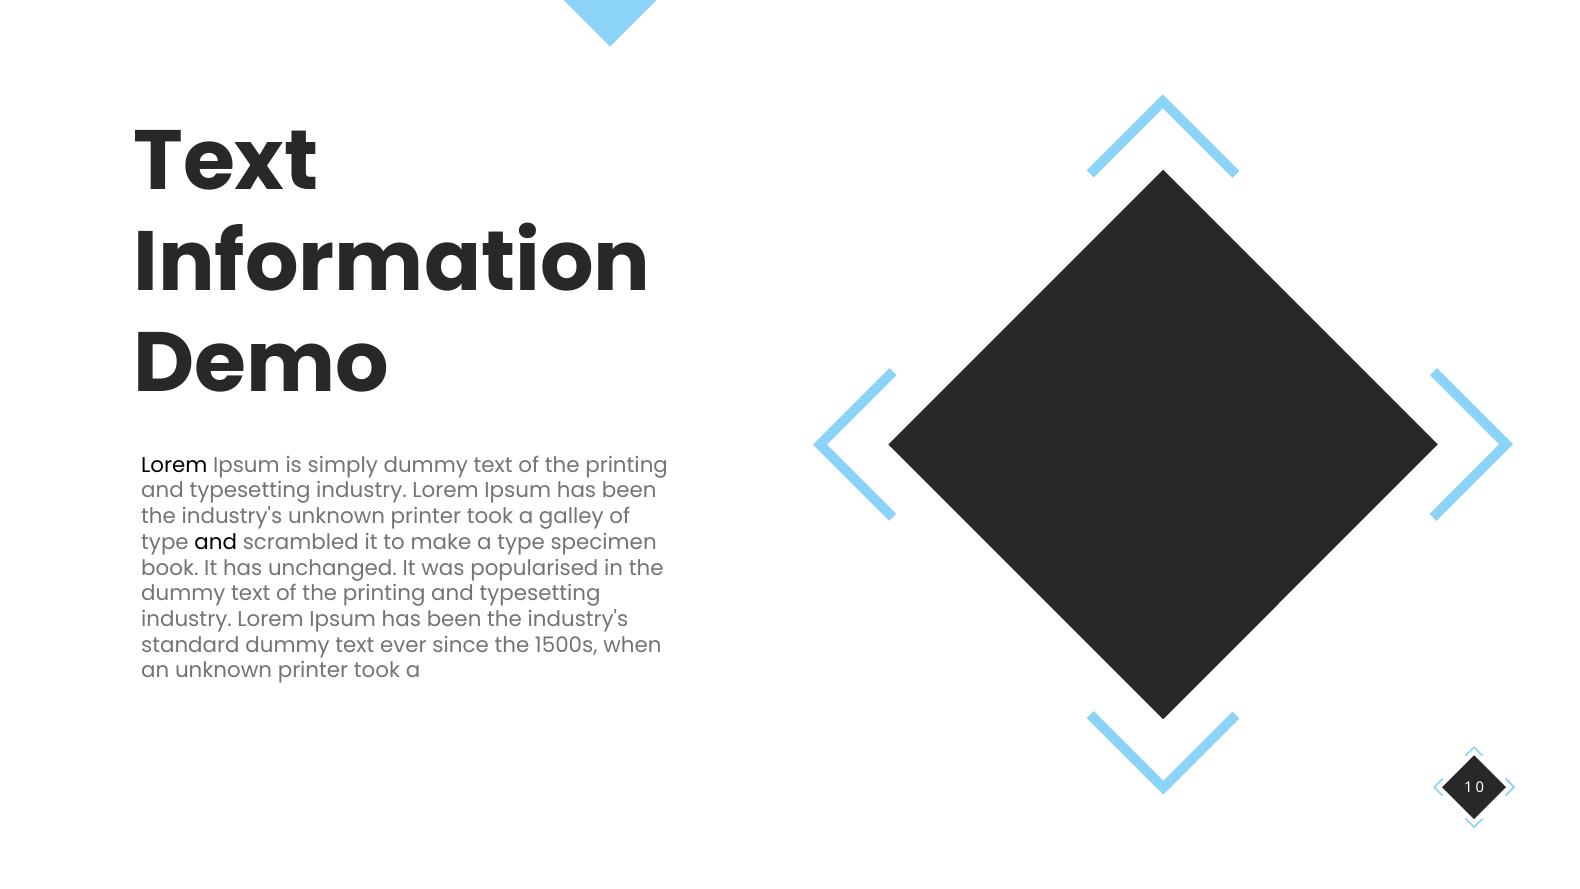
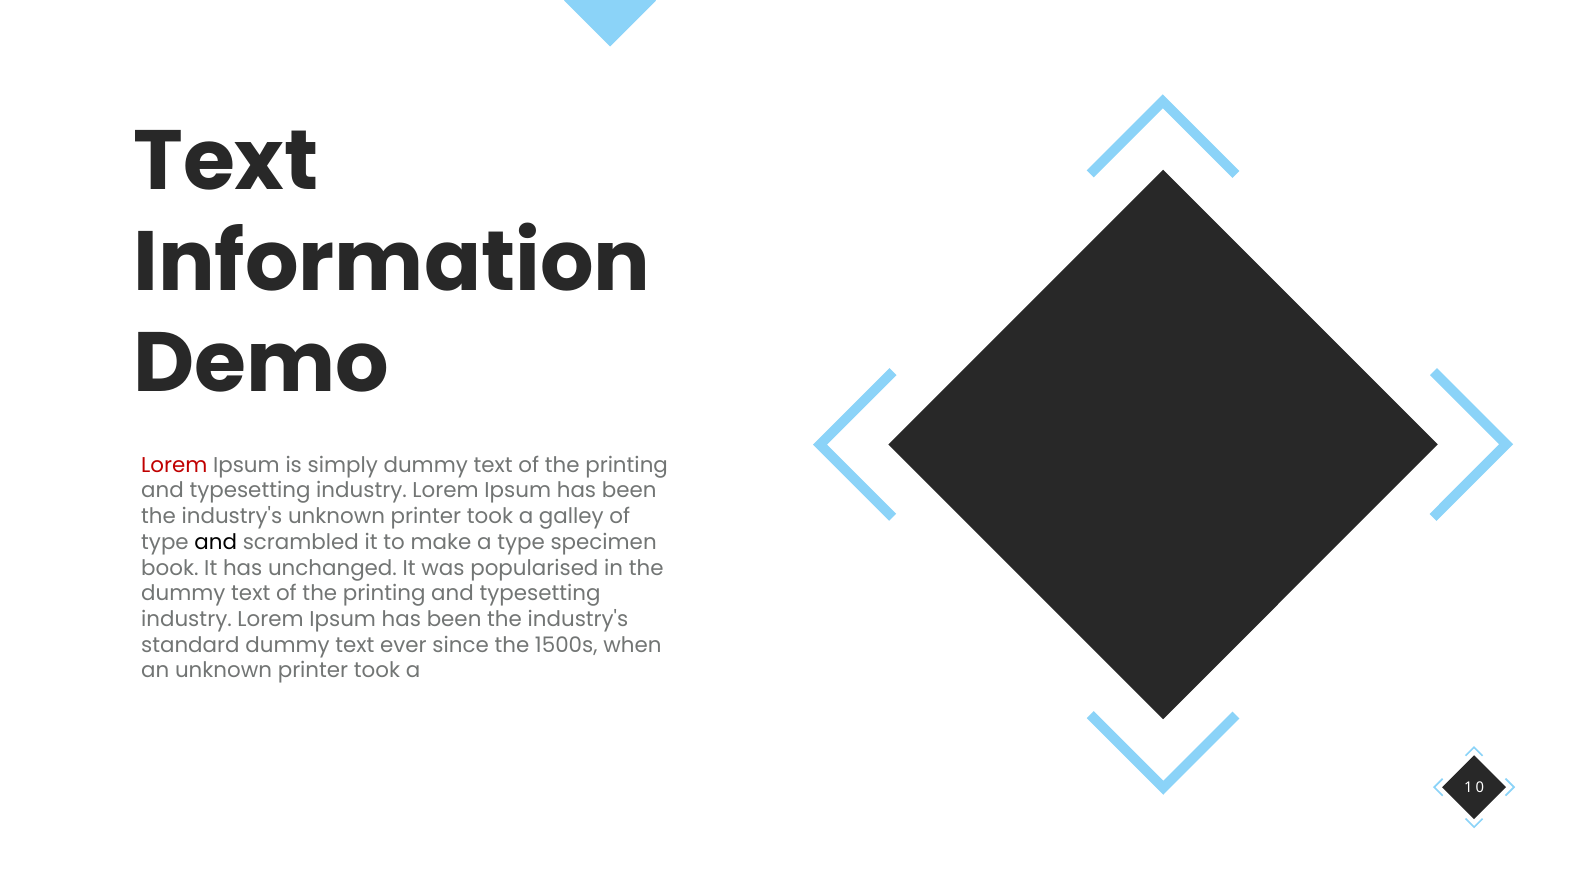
Lorem colour: black -> red (174, 465)
